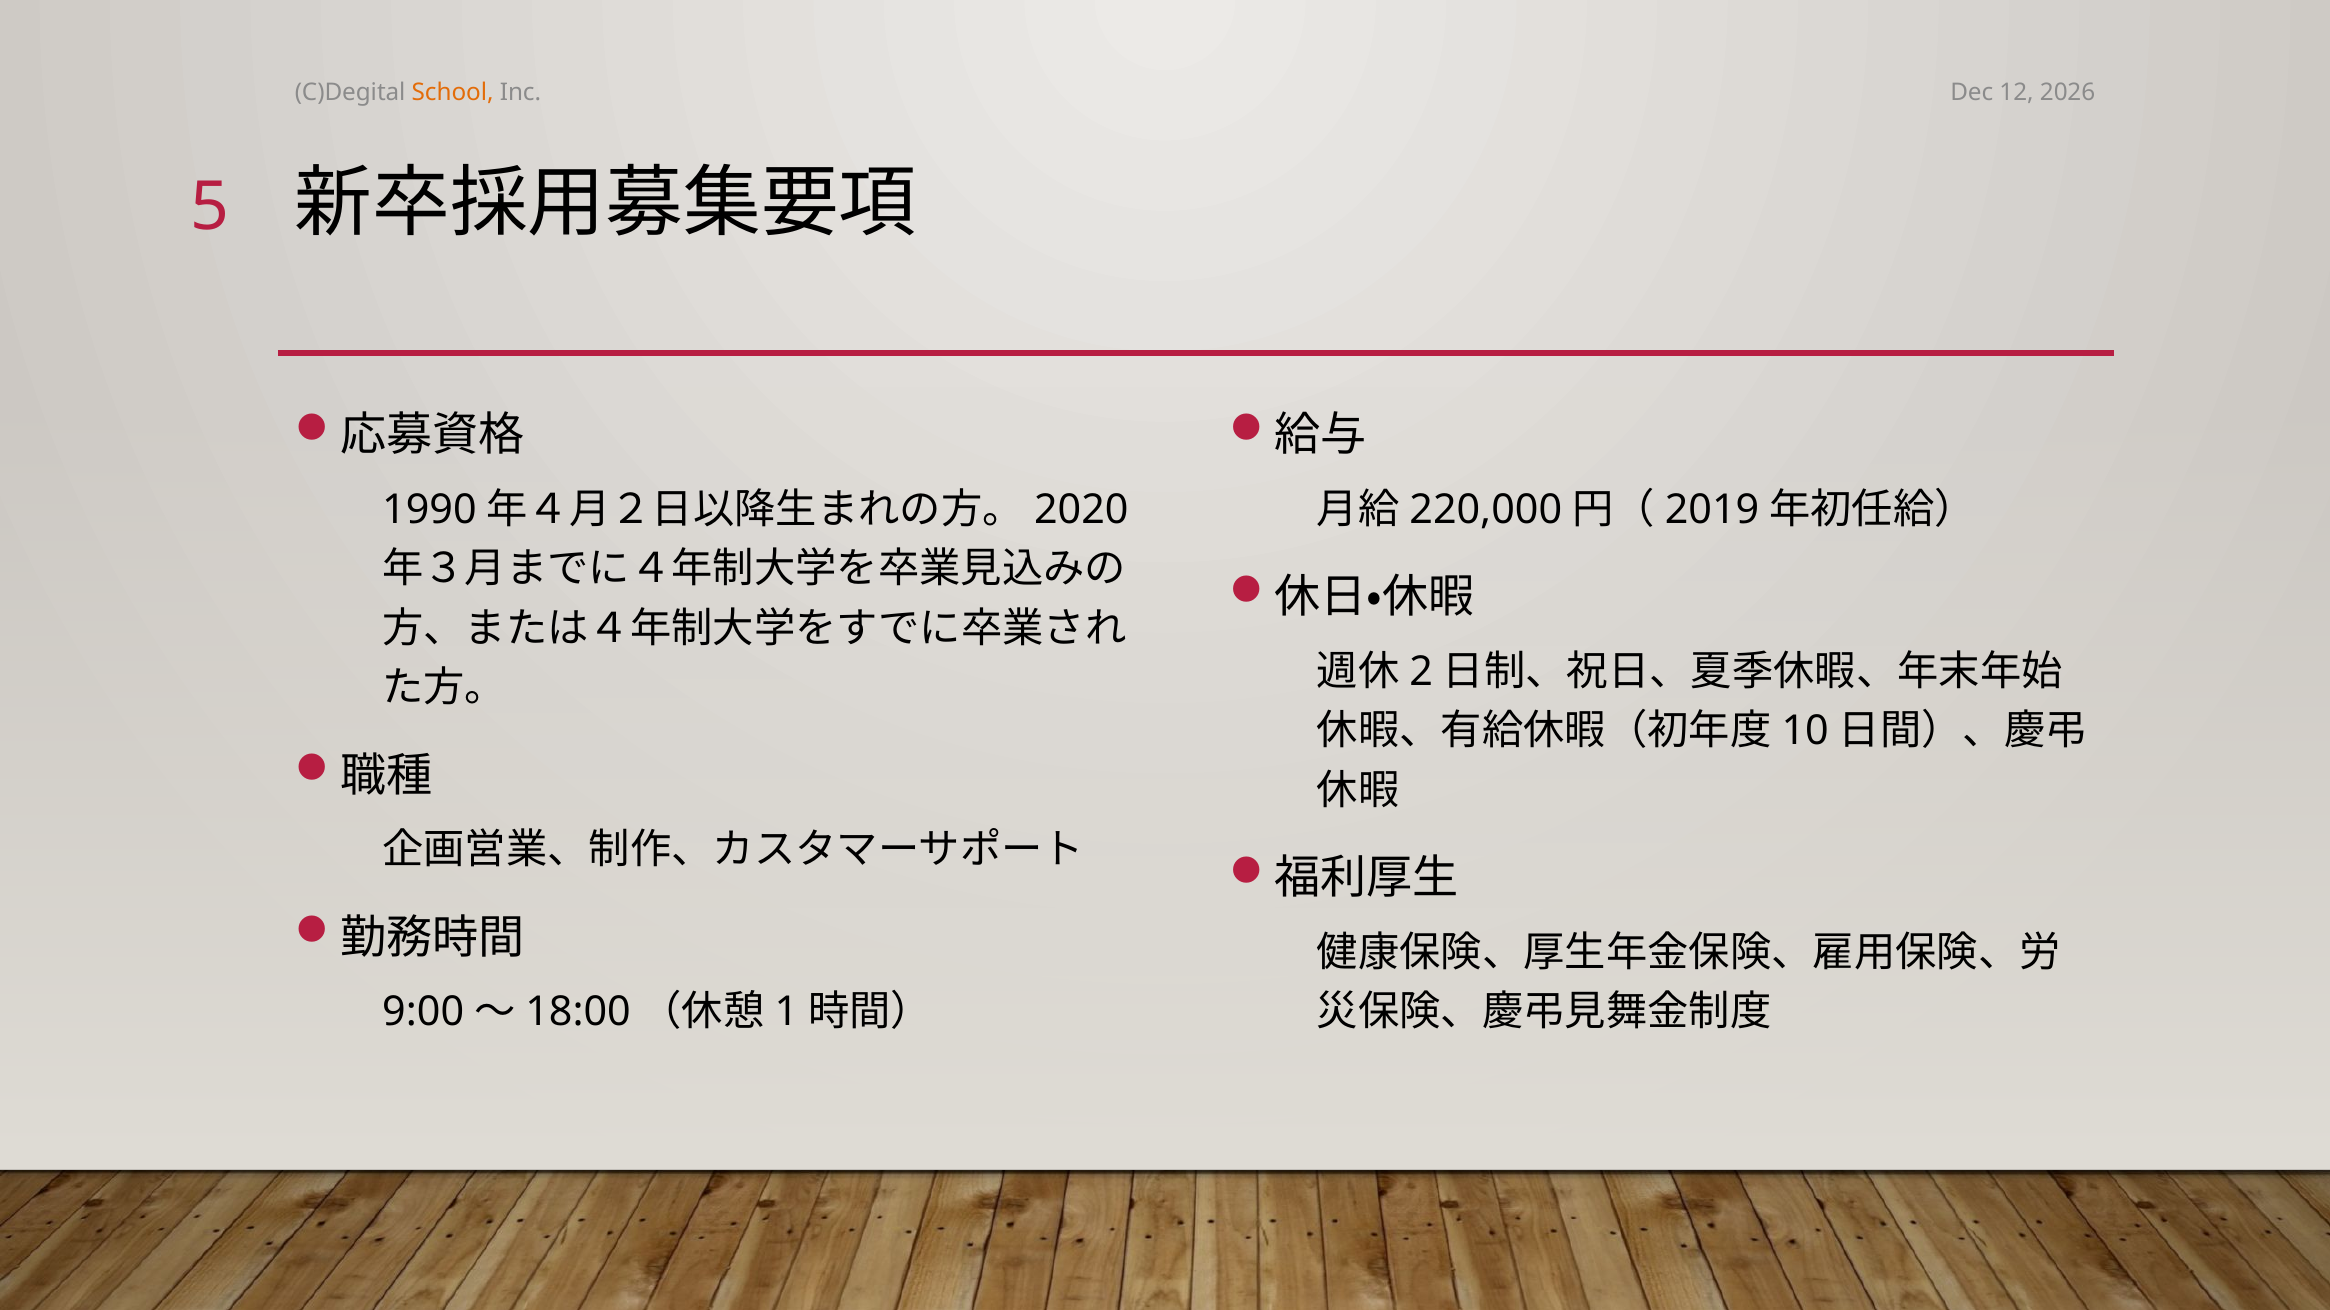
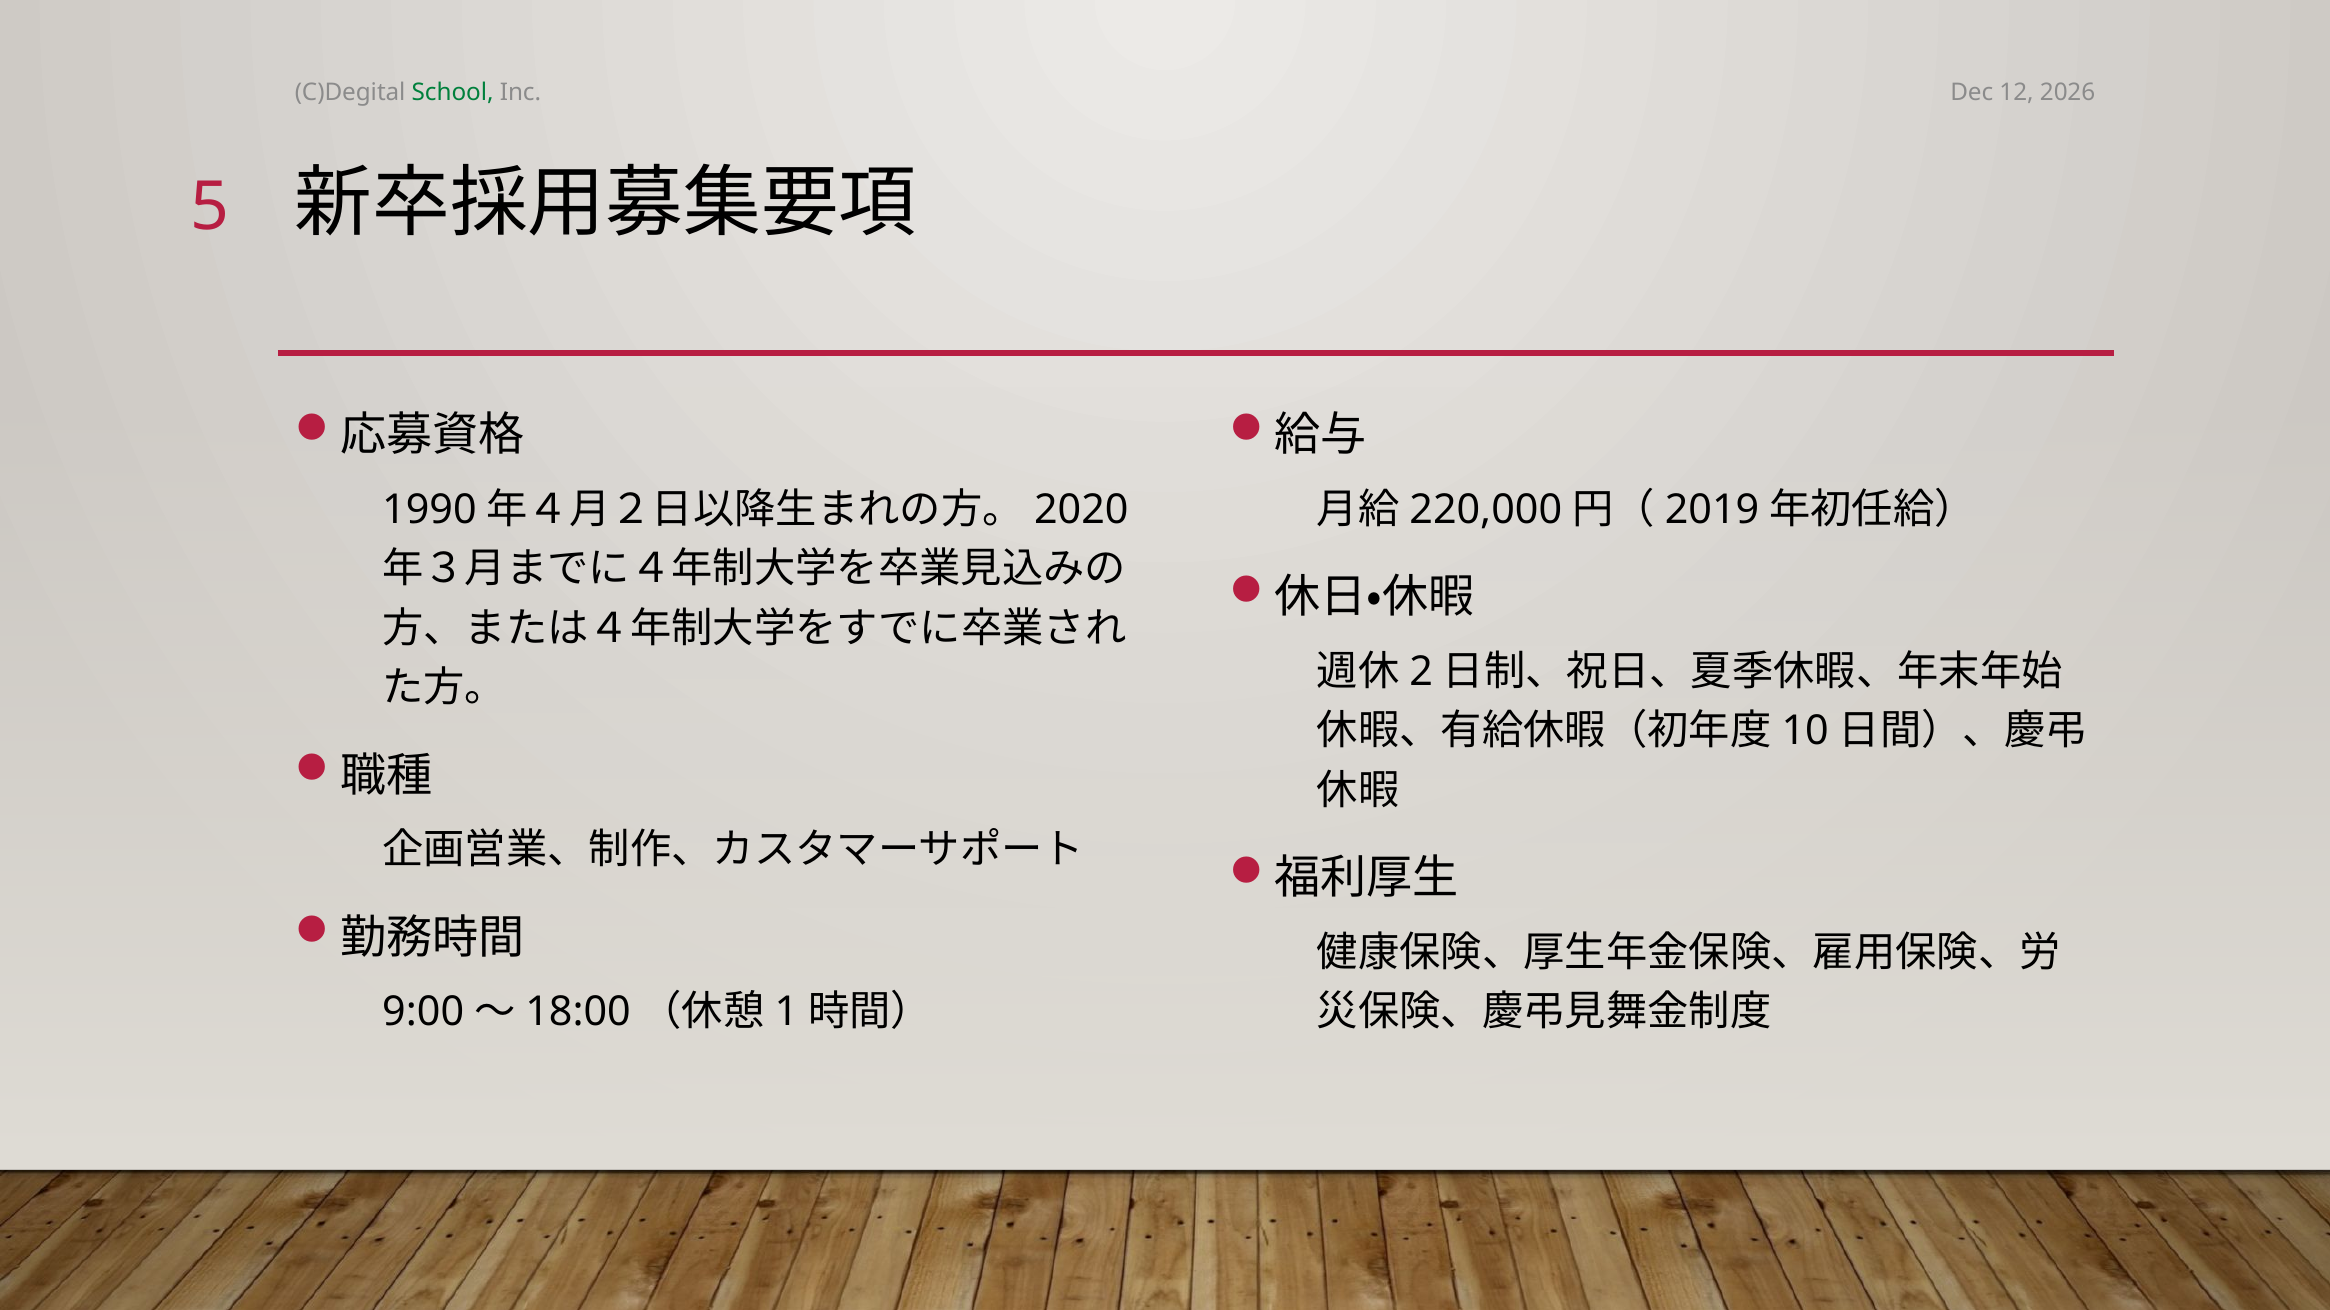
School colour: orange -> green (453, 92)
